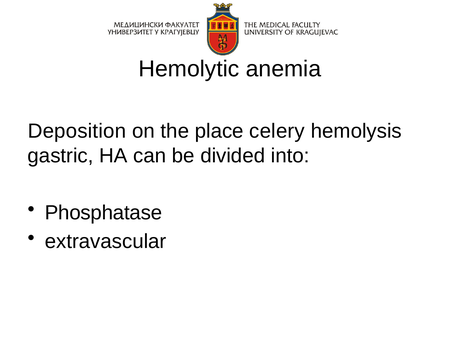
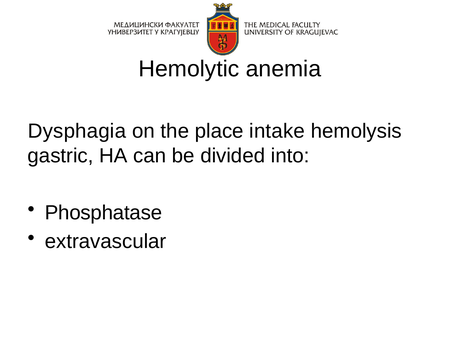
Deposition: Deposition -> Dysphagia (77, 131)
celery: celery -> intake (277, 131)
